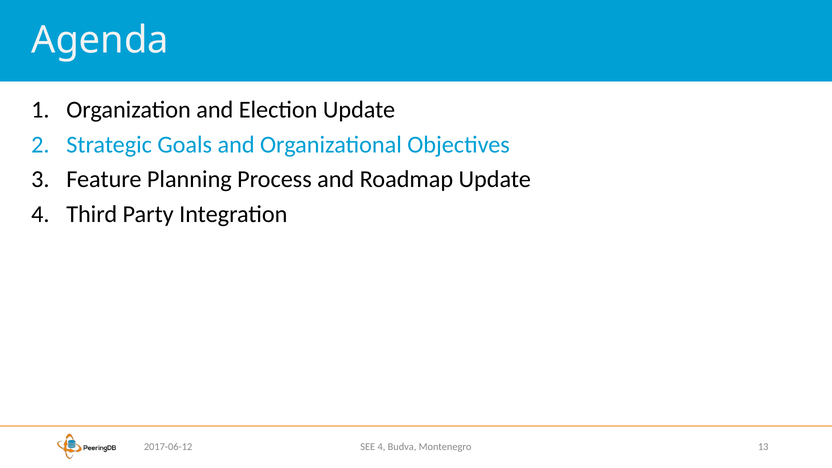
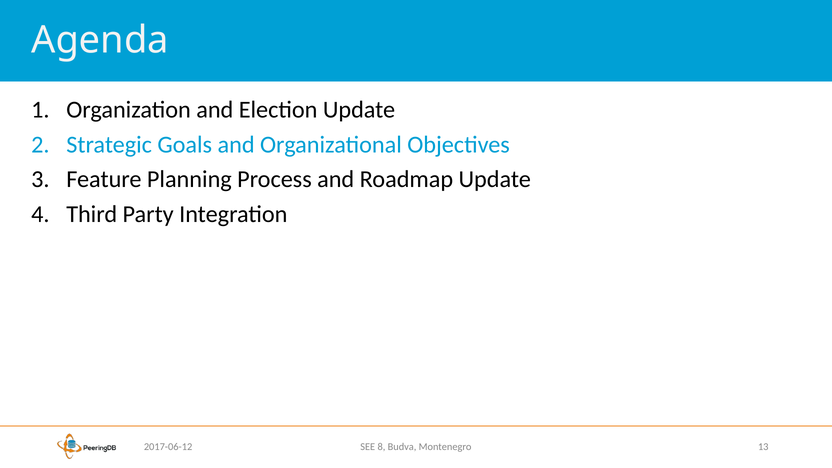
SEE 4: 4 -> 8 (381, 447)
